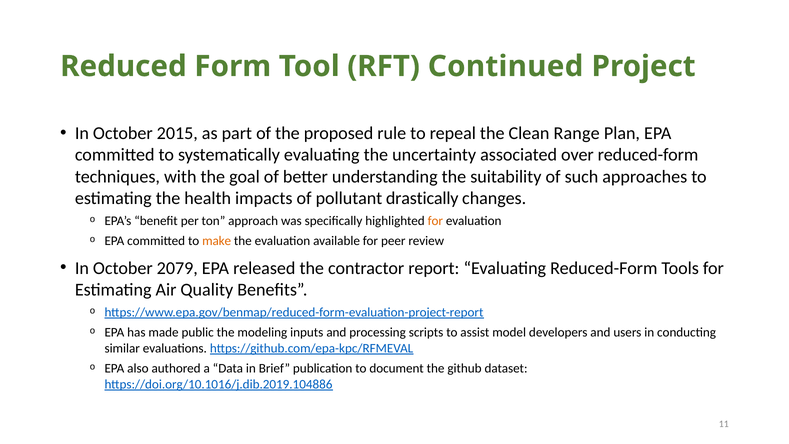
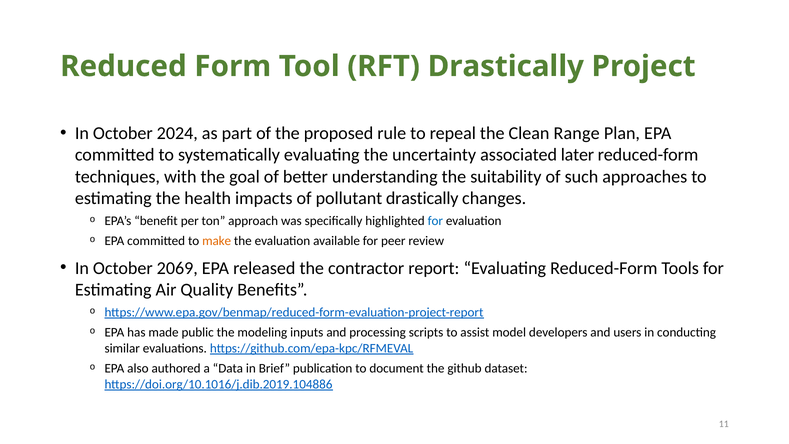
RFT Continued: Continued -> Drastically (506, 66)
2015: 2015 -> 2024 (177, 133)
over: over -> later (577, 155)
for colour: orange -> blue (435, 221)
2079: 2079 -> 2069 (177, 268)
